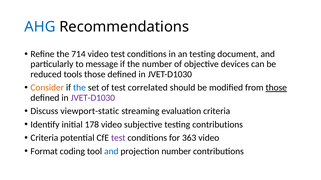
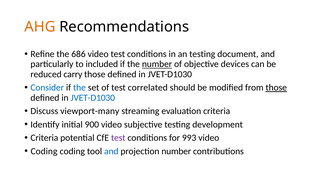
AHG colour: blue -> orange (40, 27)
714: 714 -> 686 (78, 54)
message: message -> included (102, 64)
number underline: none -> present (157, 64)
tools: tools -> carry (73, 74)
Consider colour: orange -> blue (47, 88)
JVET-D1030 colour: purple -> blue (93, 98)
viewport-static: viewport-static -> viewport-many (90, 111)
178: 178 -> 900 (92, 125)
testing contributions: contributions -> development (218, 125)
363: 363 -> 993 (189, 138)
Format: Format -> Coding (44, 152)
